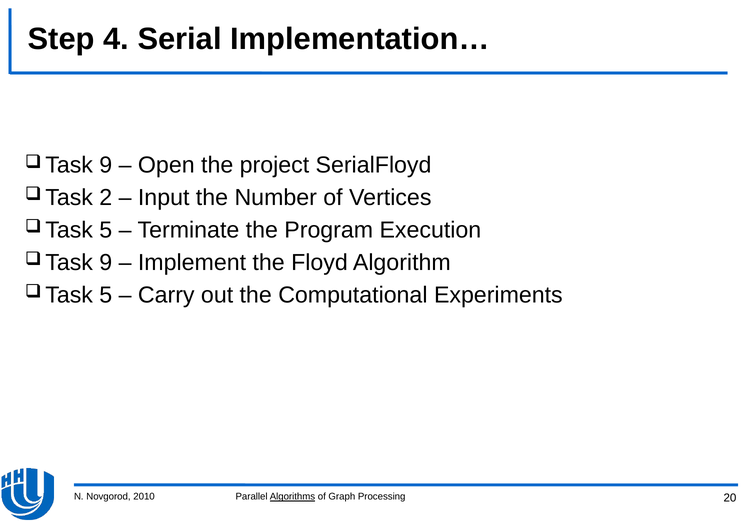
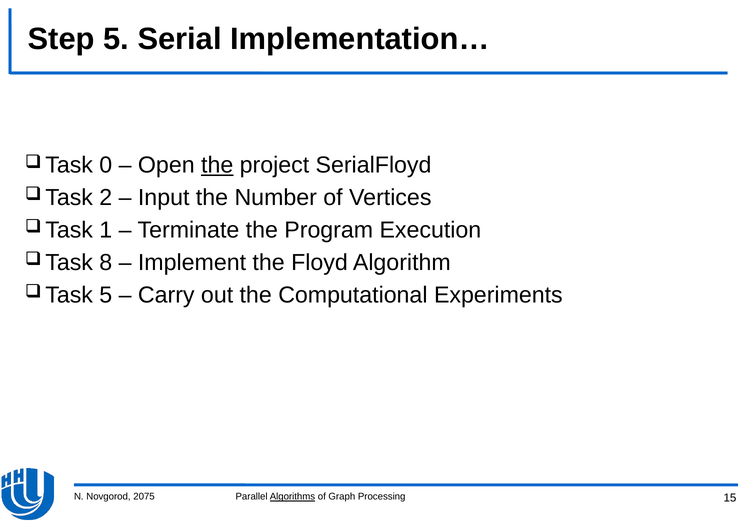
Step 4: 4 -> 5 (116, 39)
9: 9 -> 0 (106, 165)
the underline: none -> present (217, 165)
5: 5 -> 1 (106, 230)
9: 9 -> 8 (106, 263)
2010: 2010 -> 2075 (144, 497)
20: 20 -> 15 (730, 498)
